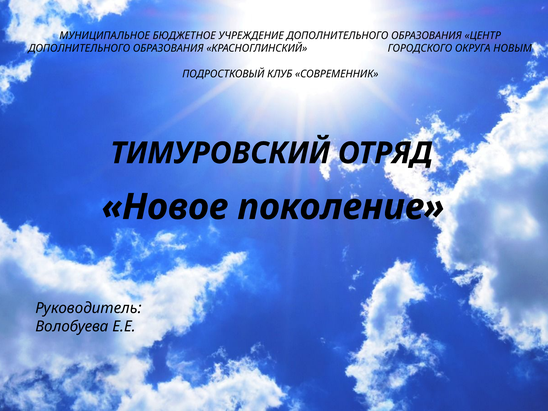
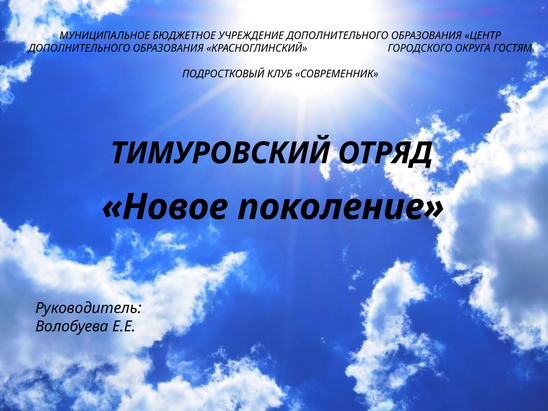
НОВЫМ: НОВЫМ -> ГОСТЯМ (513, 48)
